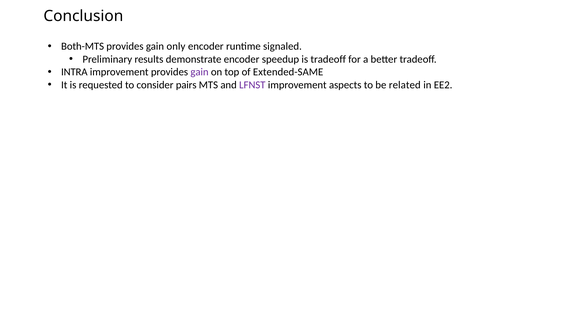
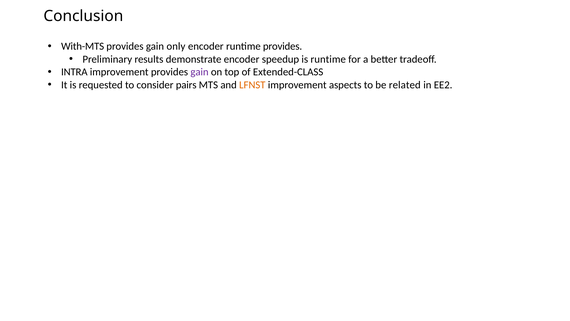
Both-MTS: Both-MTS -> With-MTS (83, 46)
runtime signaled: signaled -> provides (283, 46)
is tradeoff: tradeoff -> runtime (328, 59)
Extended-SAME: Extended-SAME -> Extended-CLASS (288, 72)
LFNST colour: purple -> orange (252, 85)
